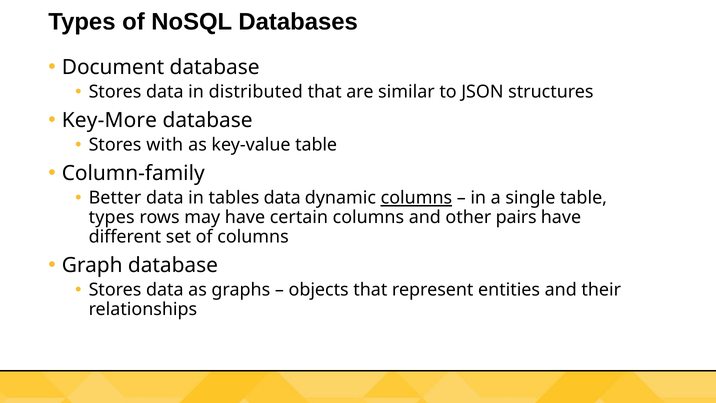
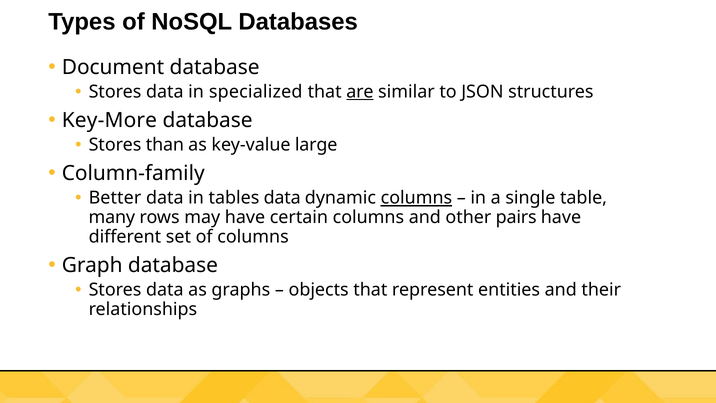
distributed: distributed -> specialized (256, 92)
are underline: none -> present (360, 92)
with: with -> than (165, 145)
key-value table: table -> large (316, 145)
types: types -> many (112, 217)
